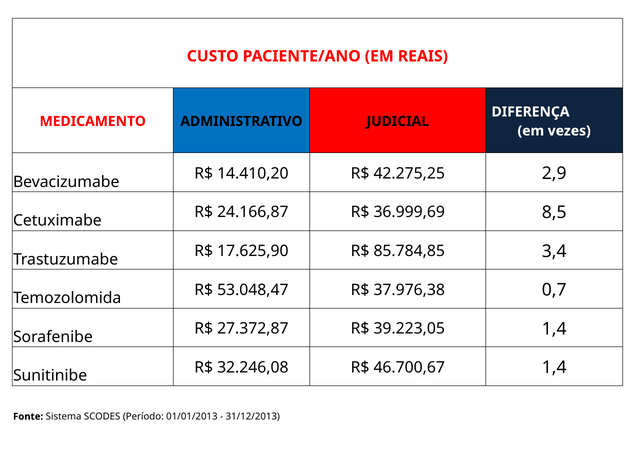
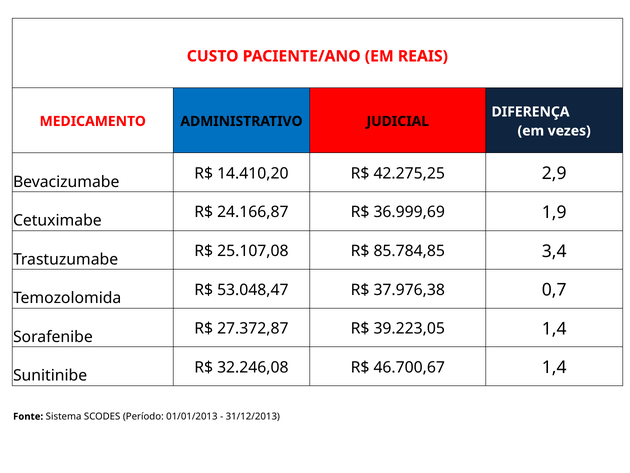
8,5: 8,5 -> 1,9 (554, 212)
17.625,90: 17.625,90 -> 25.107,08 (253, 251)
